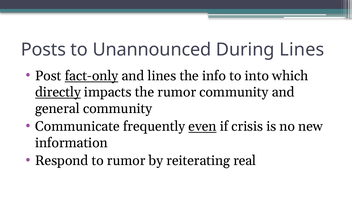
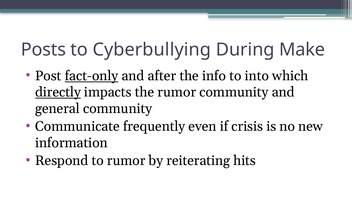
Unannounced: Unannounced -> Cyberbullying (152, 50)
During Lines: Lines -> Make (302, 50)
and lines: lines -> after (162, 76)
even underline: present -> none (202, 126)
real: real -> hits (245, 161)
